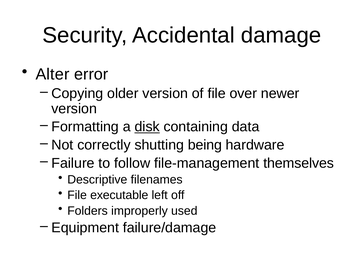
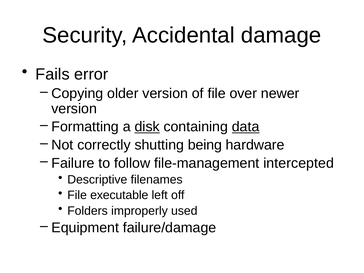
Alter: Alter -> Fails (53, 74)
data underline: none -> present (246, 127)
themselves: themselves -> intercepted (299, 163)
